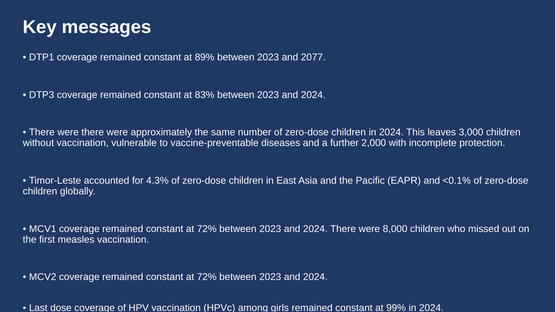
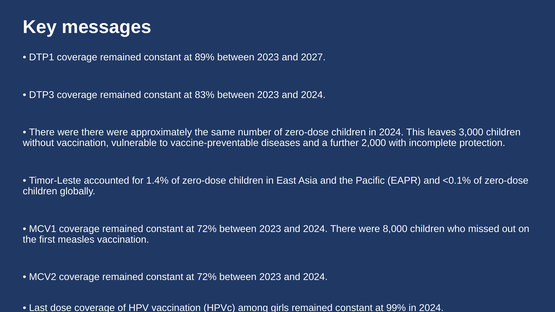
2077: 2077 -> 2027 (313, 57)
4.3%: 4.3% -> 1.4% (157, 181)
